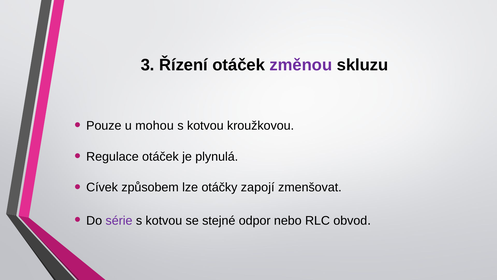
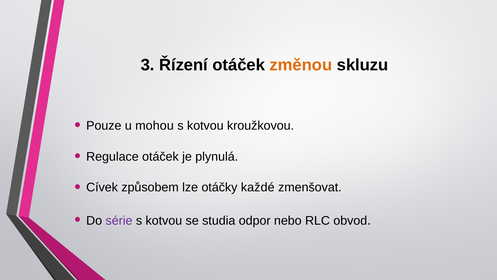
změnou colour: purple -> orange (301, 65)
zapojí: zapojí -> každé (258, 187)
stejné: stejné -> studia (219, 220)
